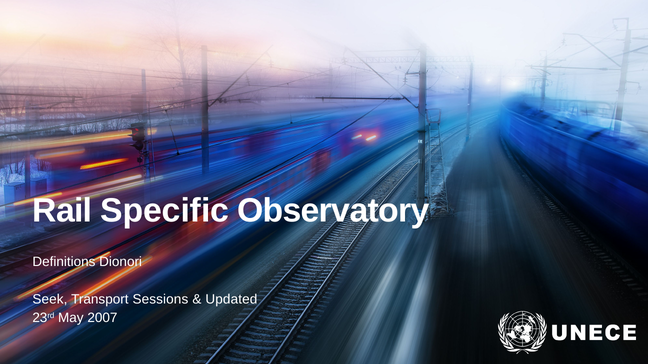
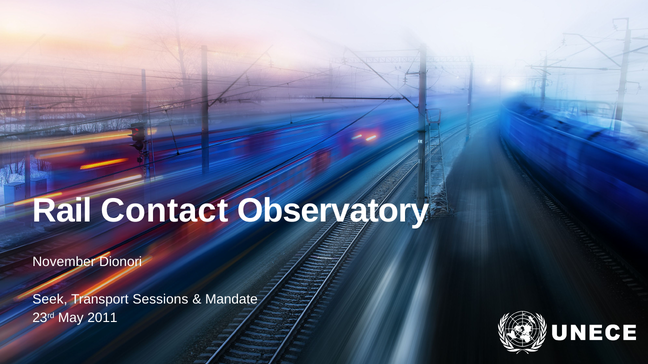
Specific: Specific -> Contact (165, 211)
Definitions: Definitions -> November (64, 262)
Updated: Updated -> Mandate (231, 300)
2007: 2007 -> 2011 (102, 318)
